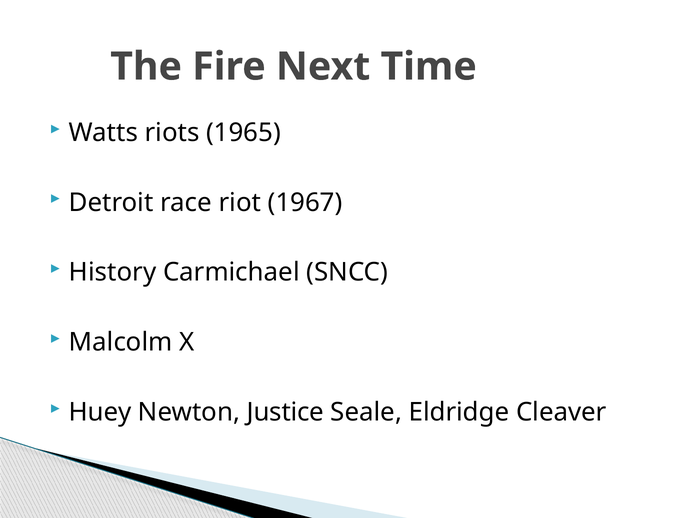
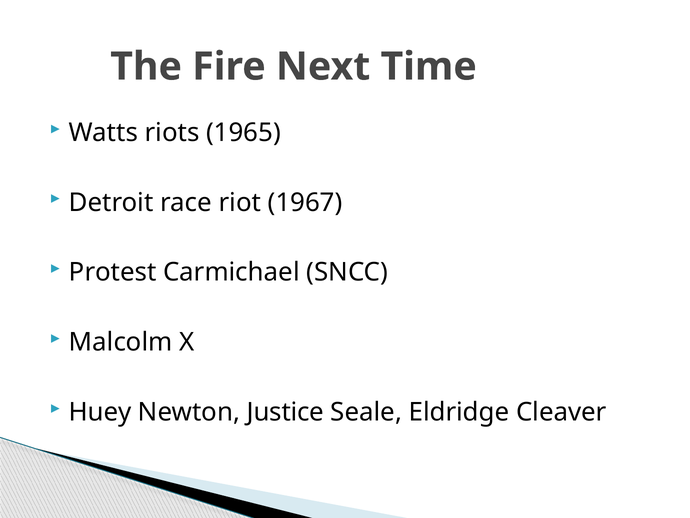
History: History -> Protest (113, 272)
